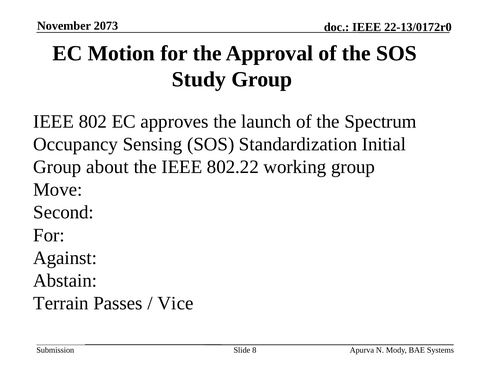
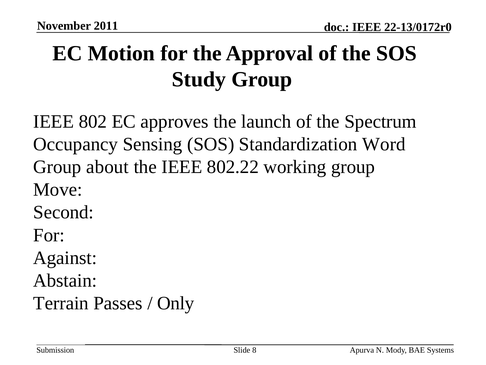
2073: 2073 -> 2011 (106, 26)
Initial: Initial -> Word (384, 144)
Vice: Vice -> Only (176, 303)
